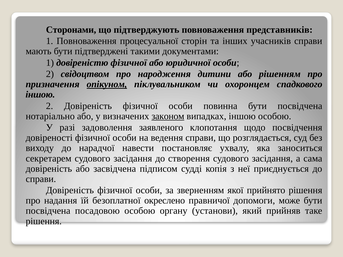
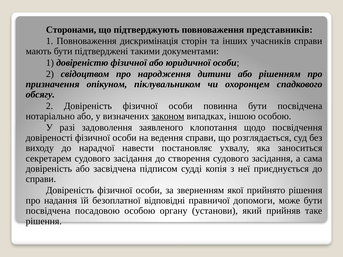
процесуальної: процесуальної -> дискримінація (149, 41)
опікуном underline: present -> none (107, 84)
іншою: іншою -> обсягу (40, 95)
окреслено: окреслено -> відповідні (165, 201)
